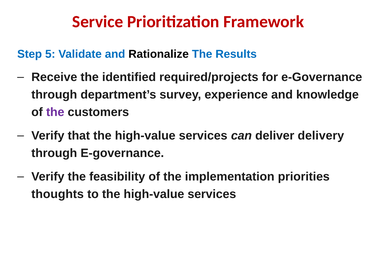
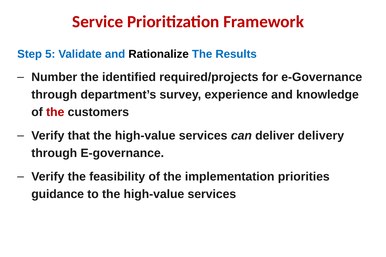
Receive: Receive -> Number (54, 77)
the colour: purple -> red (55, 112)
thoughts: thoughts -> guidance (58, 194)
